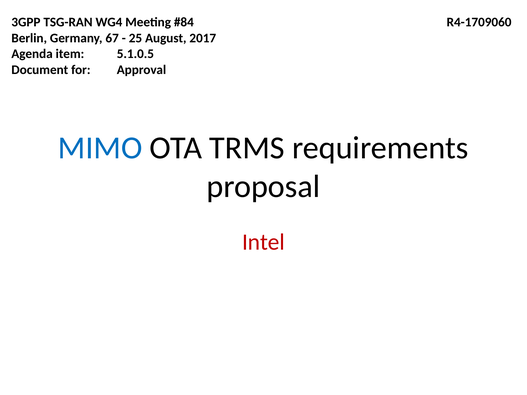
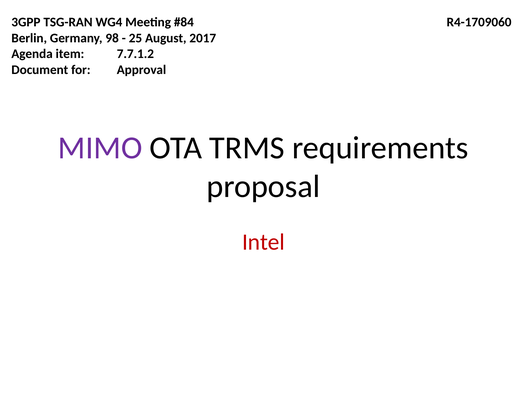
67: 67 -> 98 (112, 38)
5.1.0.5: 5.1.0.5 -> 7.7.1.2 (135, 54)
MIMO colour: blue -> purple (100, 148)
